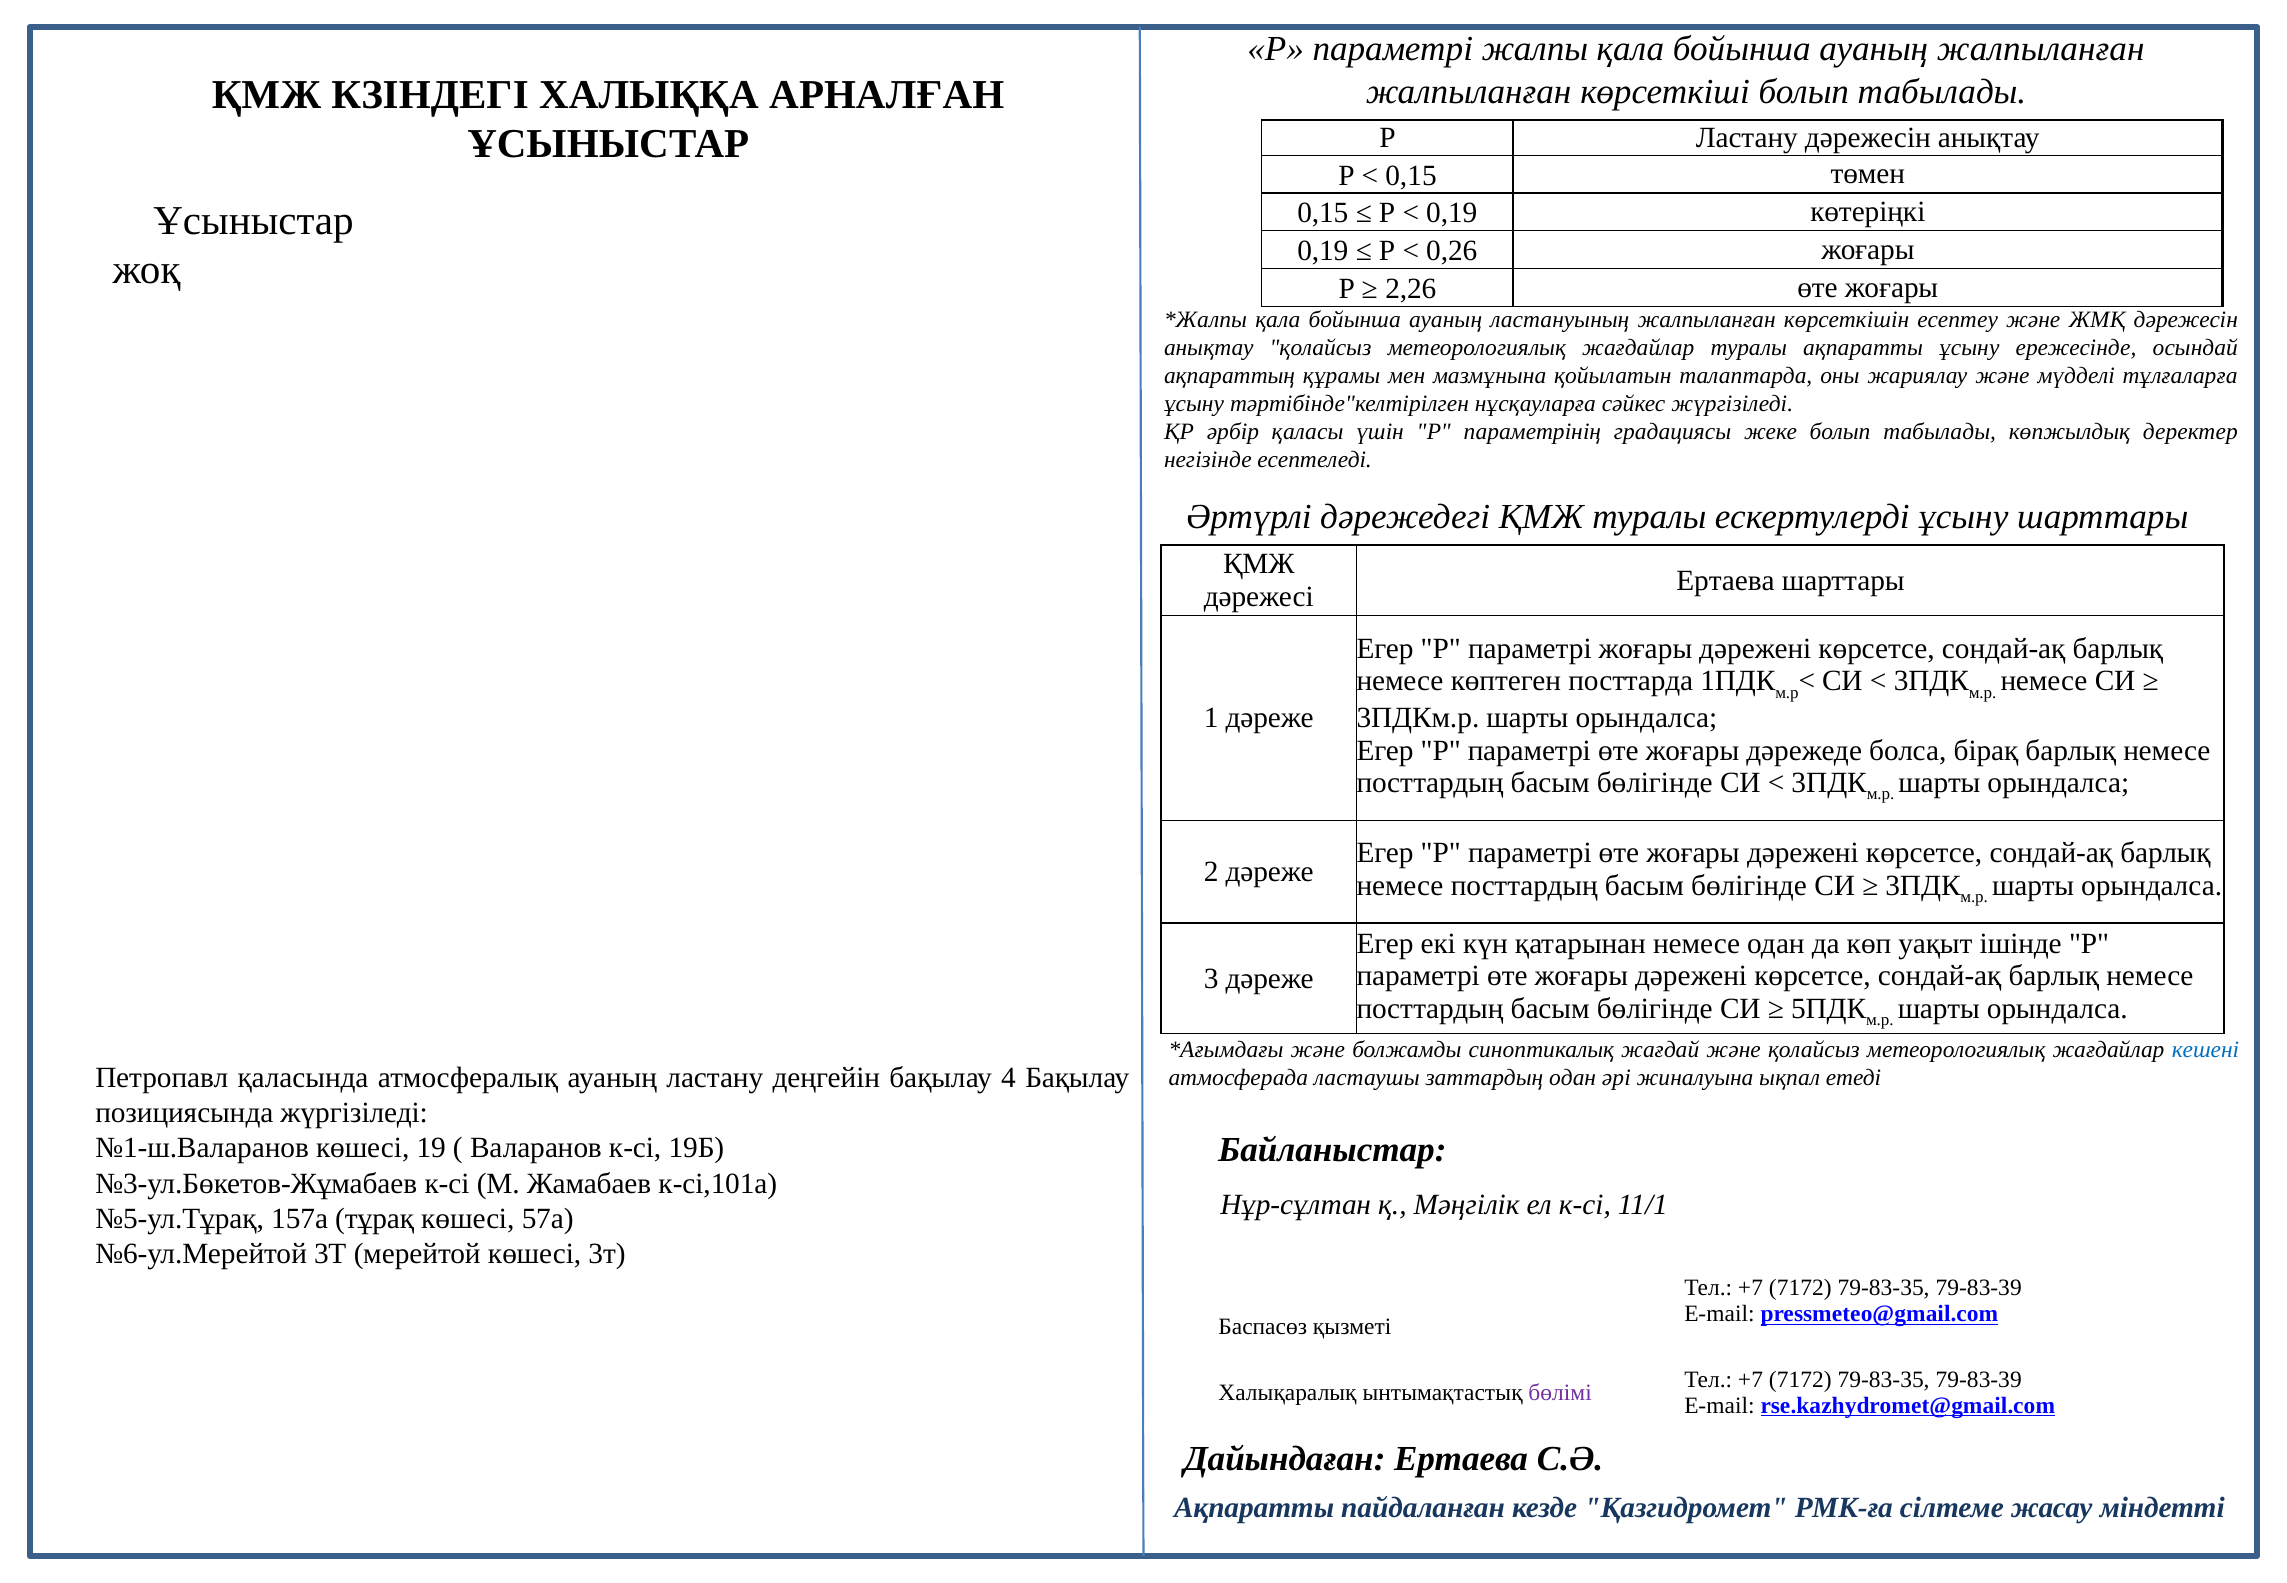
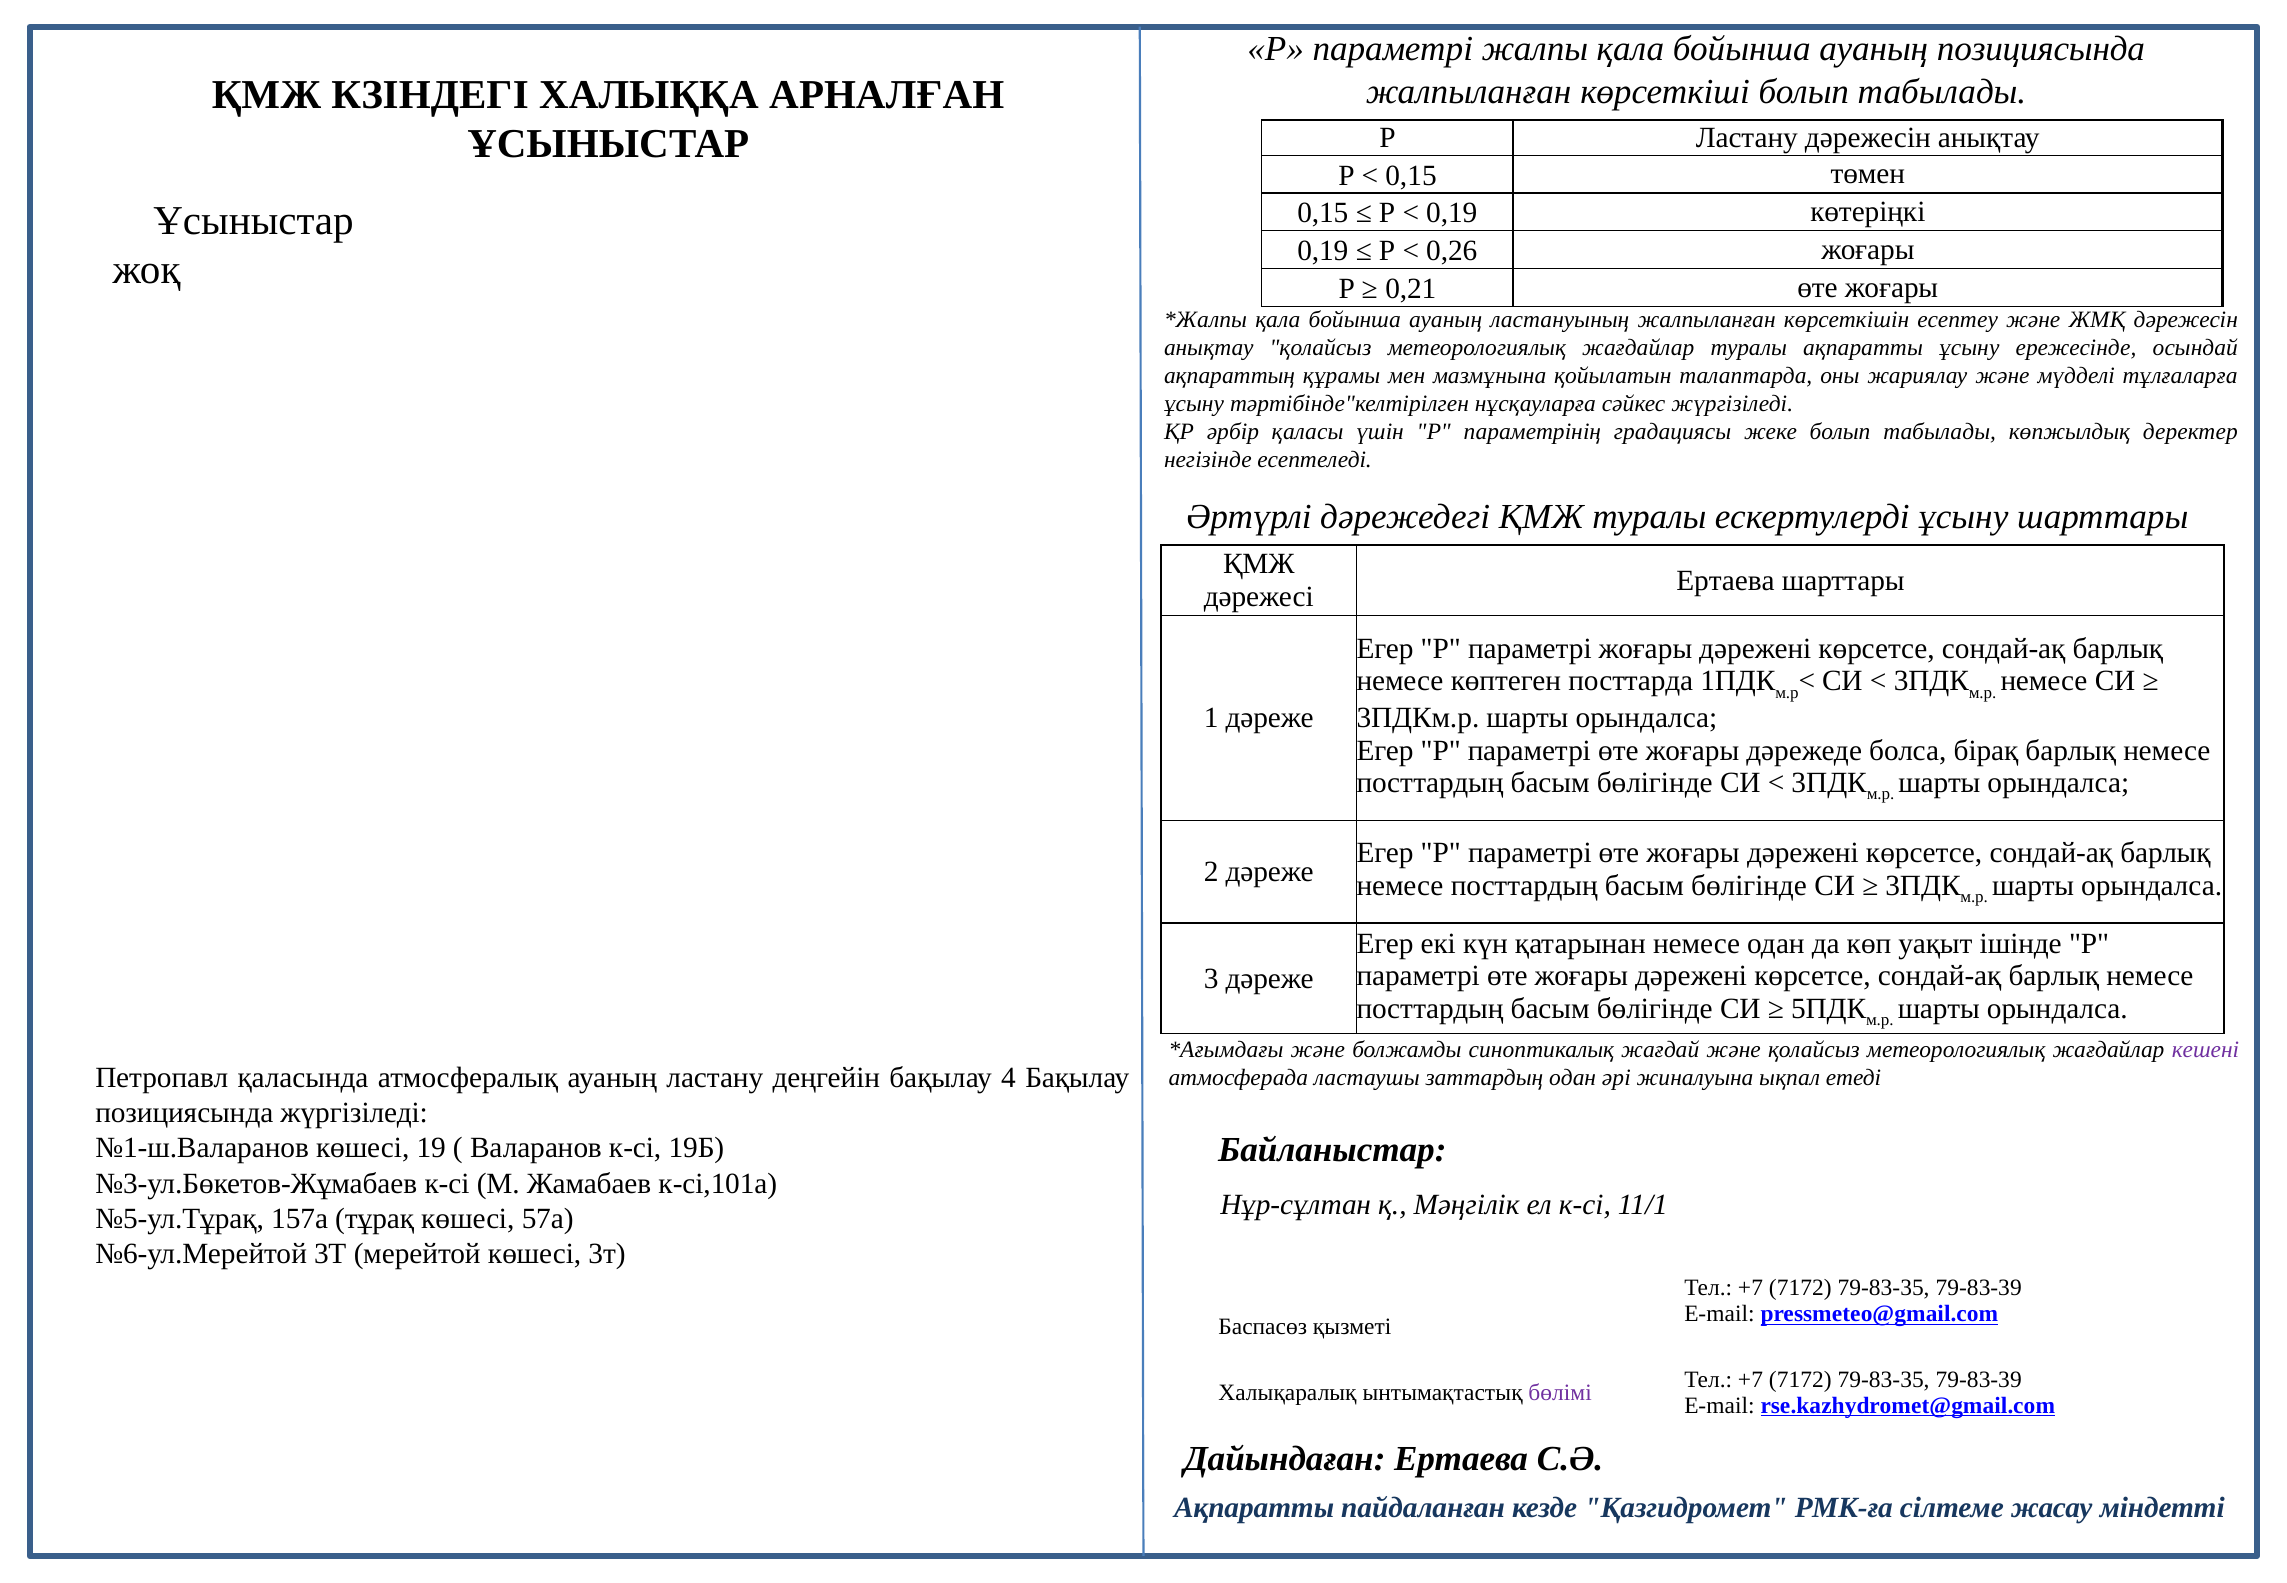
ауаның жалпыланған: жалпыланған -> позициясында (2041, 49)
2,26: 2,26 -> 0,21 (1411, 289)
кешені colour: blue -> purple (2205, 1050)
